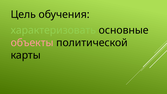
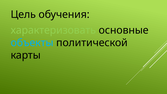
объекты colour: pink -> light blue (32, 43)
